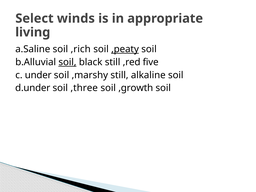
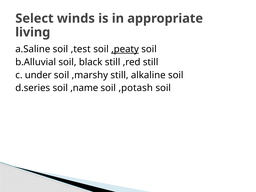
,rich: ,rich -> ,test (81, 49)
soil underline: present -> none (67, 62)
,red five: five -> still (151, 62)
d.under: d.under -> d.series (33, 88)
,three: ,three -> ,name (84, 88)
,growth: ,growth -> ,potash (136, 88)
